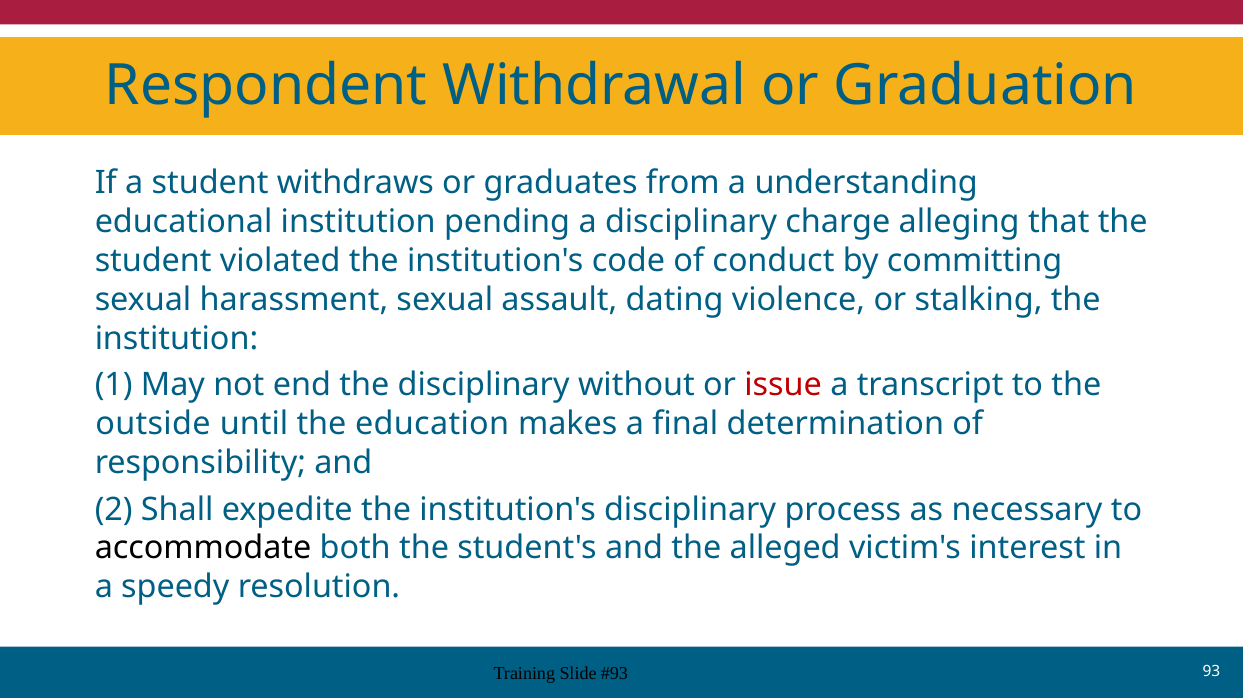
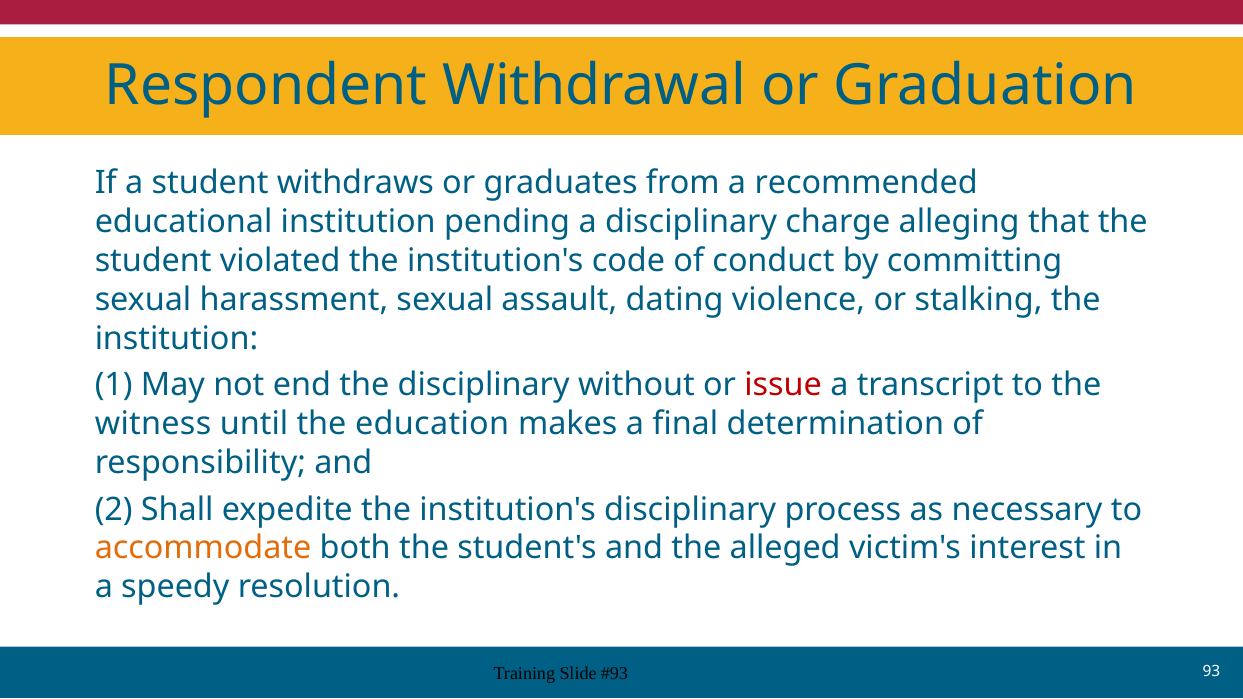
understanding: understanding -> recommended (866, 183)
outside: outside -> witness (153, 424)
accommodate colour: black -> orange (203, 548)
